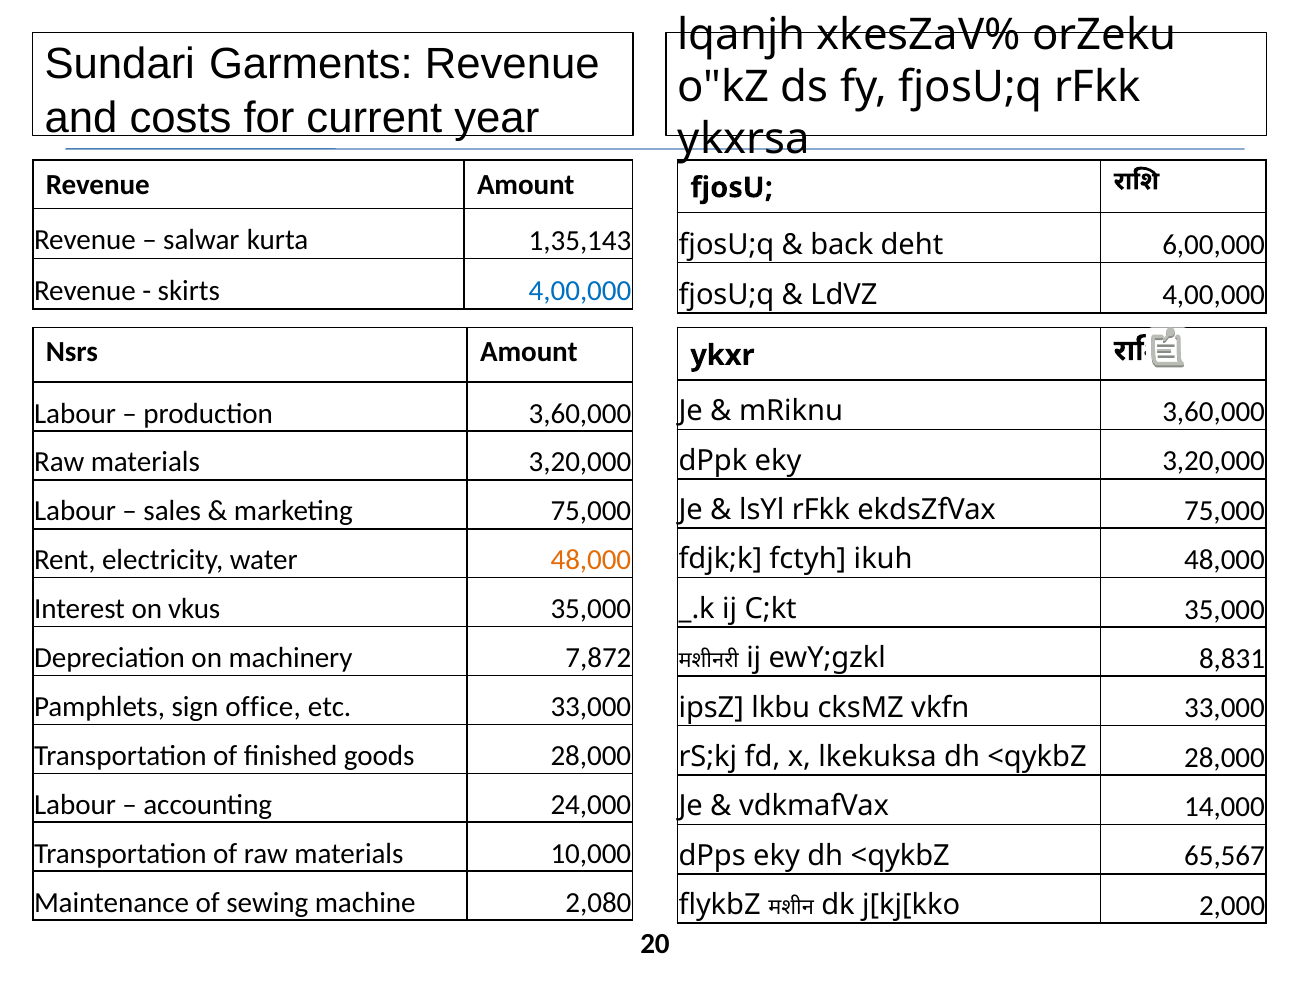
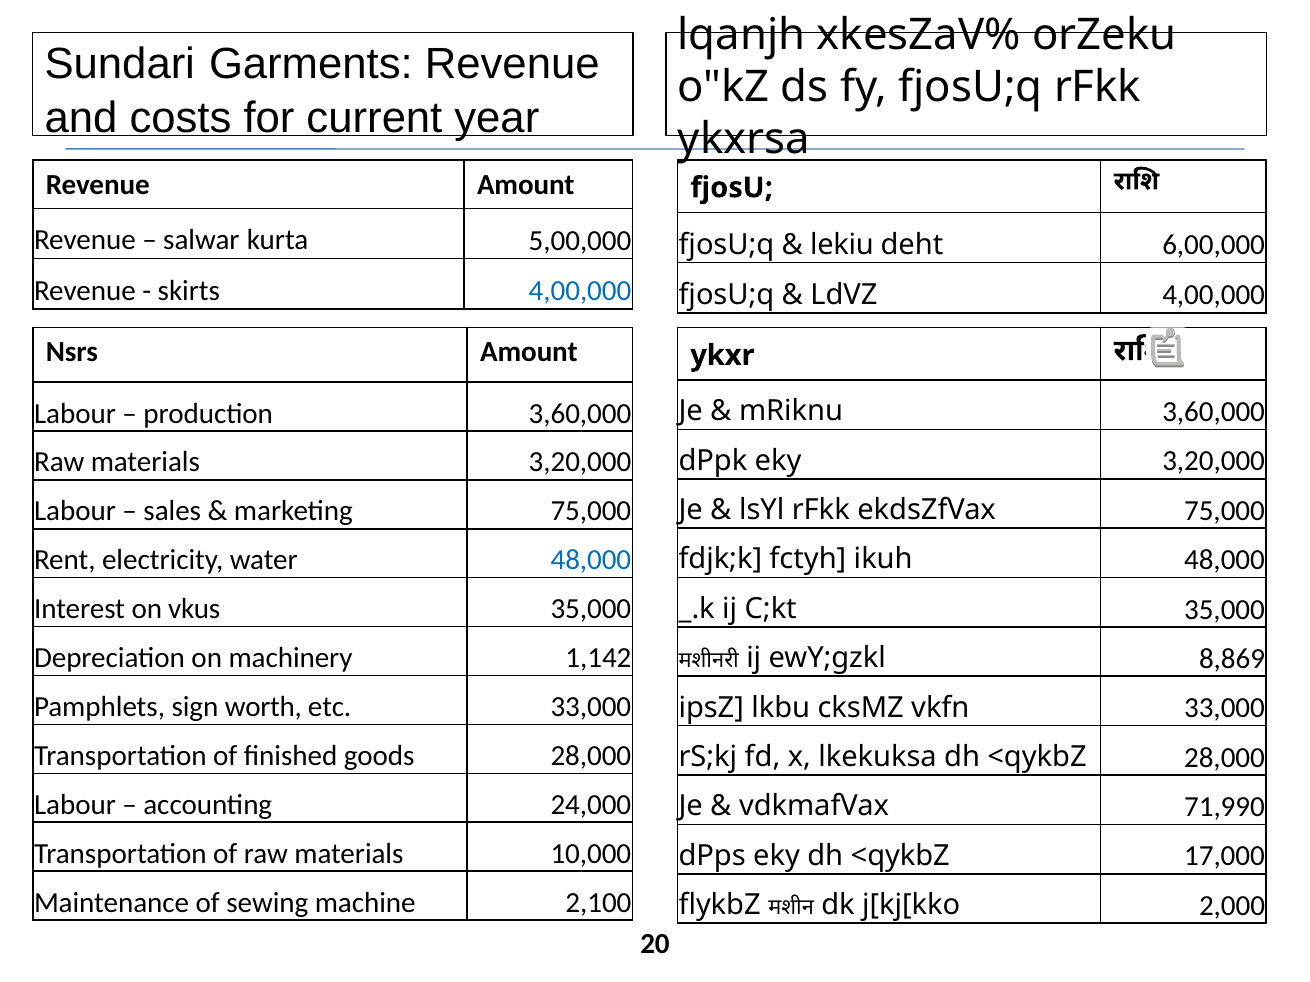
1,35,143: 1,35,143 -> 5,00,000 (580, 241)
back: back -> lekiu (842, 245)
48,000 colour: orange -> blue (591, 561)
7,872: 7,872 -> 1,142 (598, 658)
8,831: 8,831 -> 8,869 (1232, 659)
office: office -> worth (263, 707)
14,000: 14,000 -> 71,990 (1224, 807)
65,567: 65,567 -> 17,000 (1224, 857)
2,080: 2,080 -> 2,100 (598, 903)
